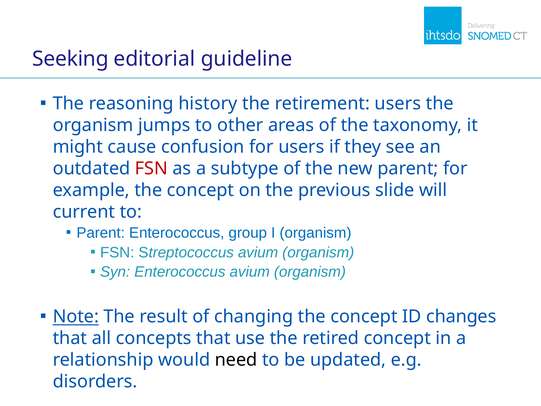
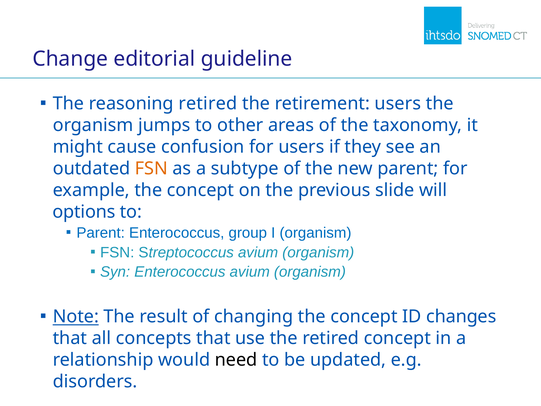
Seeking: Seeking -> Change (70, 59)
reasoning history: history -> retired (208, 103)
FSN colour: red -> orange (151, 168)
current: current -> options (84, 212)
